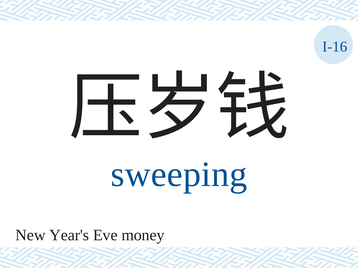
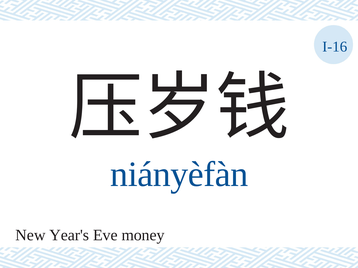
sweeping: sweeping -> niányèfàn (179, 175)
